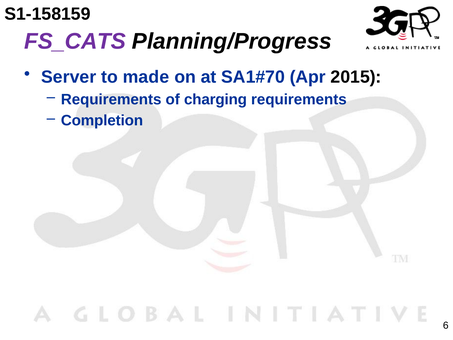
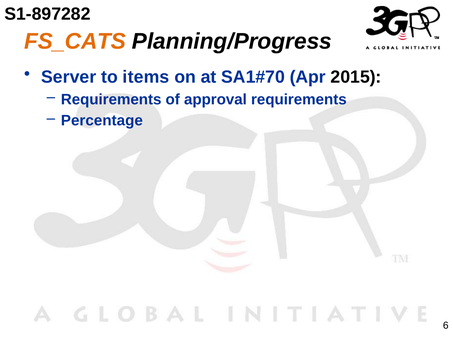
S1-158159: S1-158159 -> S1-897282 (47, 14)
FS_CATS colour: purple -> orange (75, 41)
made: made -> items (146, 77)
charging: charging -> approval (215, 99)
Completion: Completion -> Percentage (102, 120)
